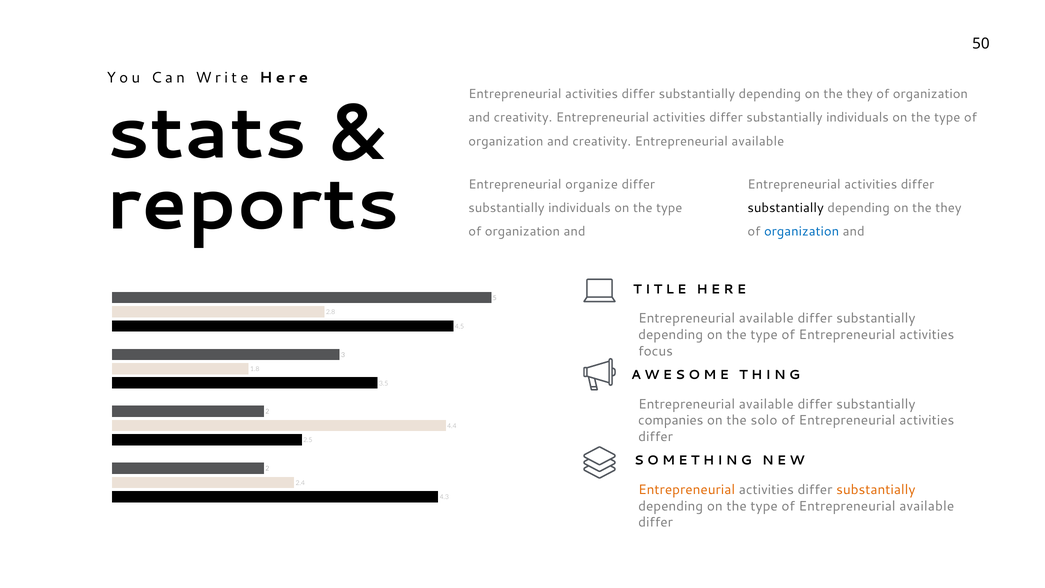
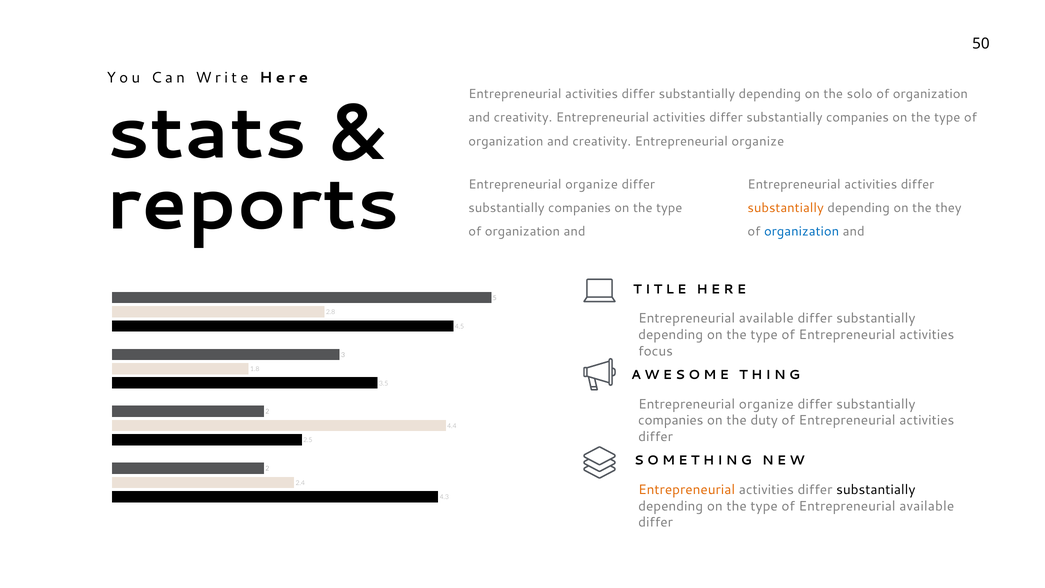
they: they -> solo (860, 94)
activities differ substantially individuals: individuals -> companies (857, 118)
creativity Entrepreneurial available: available -> organize (758, 141)
individuals: individuals -> companies (579, 208)
substantially colour: black -> orange (786, 208)
available: available -> organize (766, 404)
solo: solo -> duty (764, 420)
substantially colour: orange -> black (876, 490)
